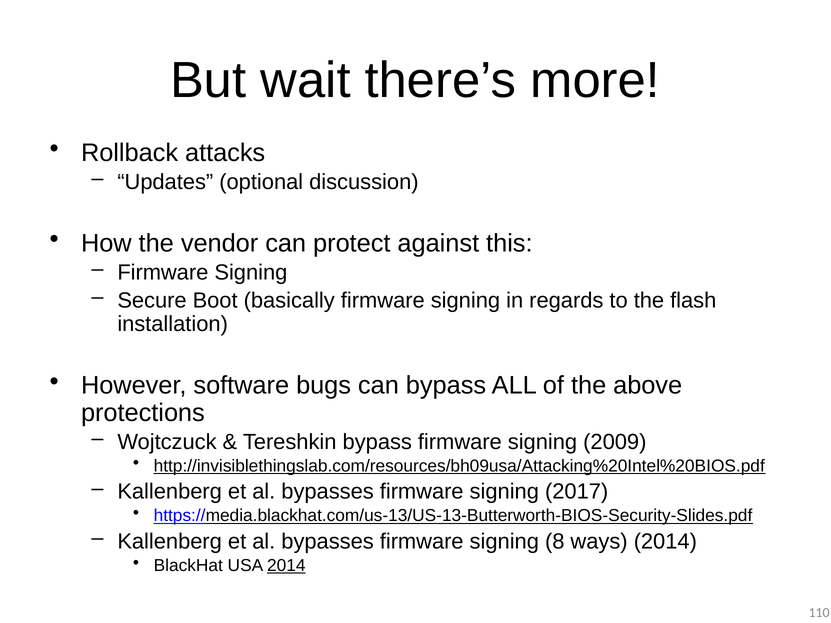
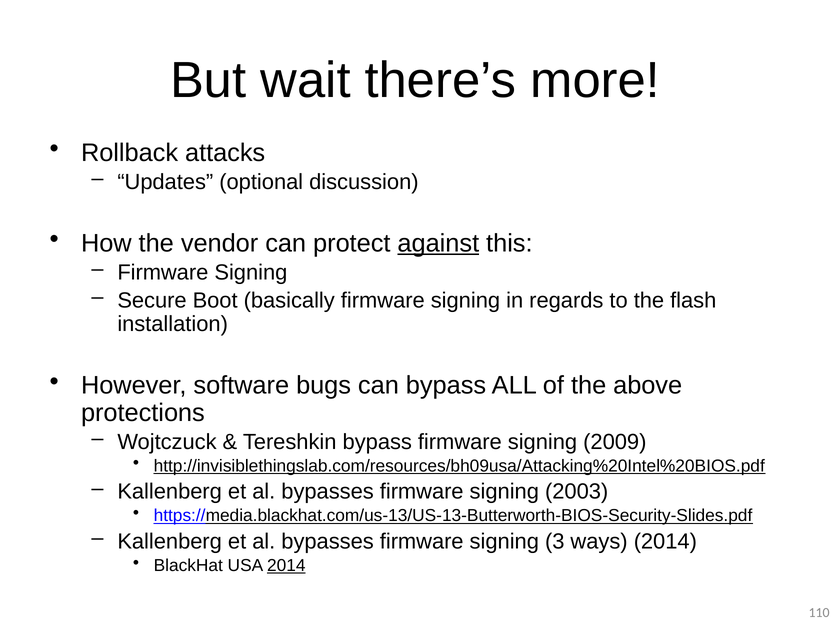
against underline: none -> present (438, 243)
2017: 2017 -> 2003 (577, 492)
8: 8 -> 3 (555, 542)
